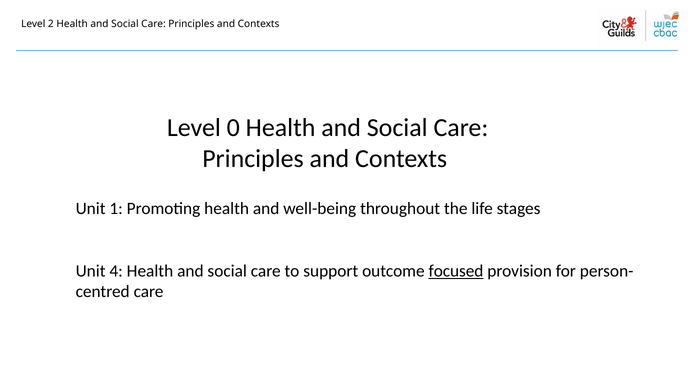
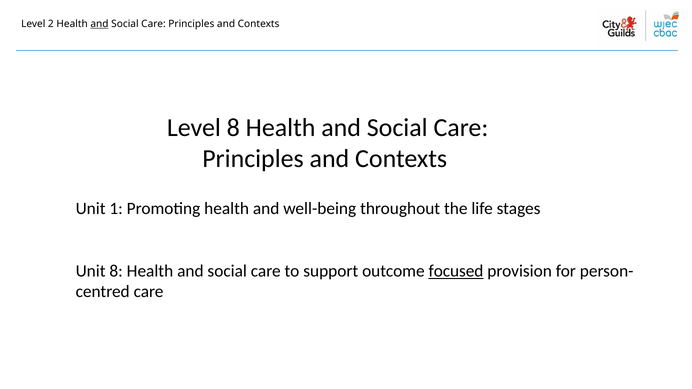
and underline: none -> present (99, 24)
Level 0: 0 -> 8 (233, 128)
Unit 4: 4 -> 8 (116, 271)
